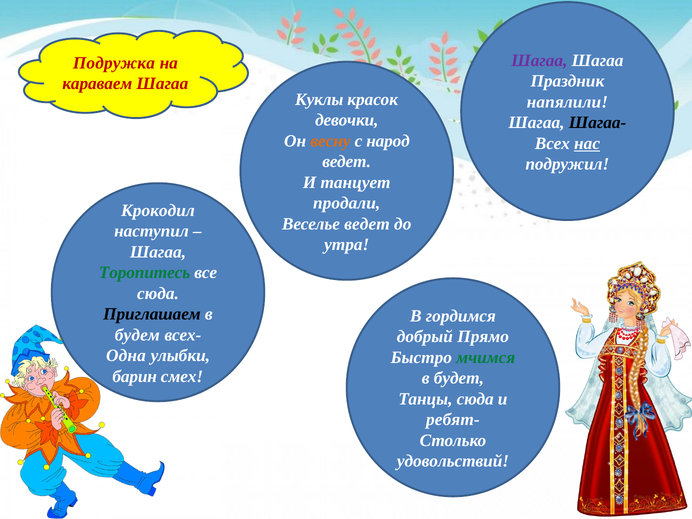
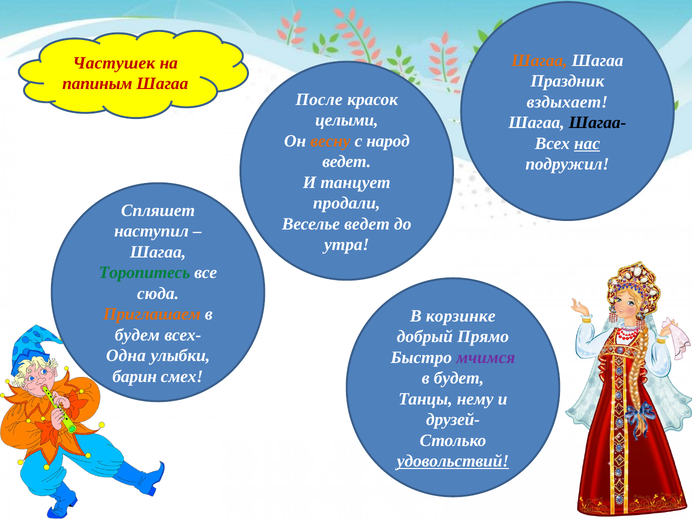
Шагаа colour: purple -> orange (539, 60)
Подружка: Подружка -> Частушек (114, 63)
караваем: караваем -> папиным (97, 84)
Куклы: Куклы -> После (319, 99)
напялили: напялили -> вздыхает (567, 102)
девочки: девочки -> целыми (347, 120)
Крокодил: Крокодил -> Спляшет (158, 210)
Приглашаем colour: black -> orange (152, 314)
гордимся: гордимся -> корзинке (461, 316)
мчимся colour: green -> purple (486, 357)
Танцы сюда: сюда -> нему (475, 399)
ребят-: ребят- -> друзей- (453, 420)
удовольствий underline: none -> present (453, 461)
